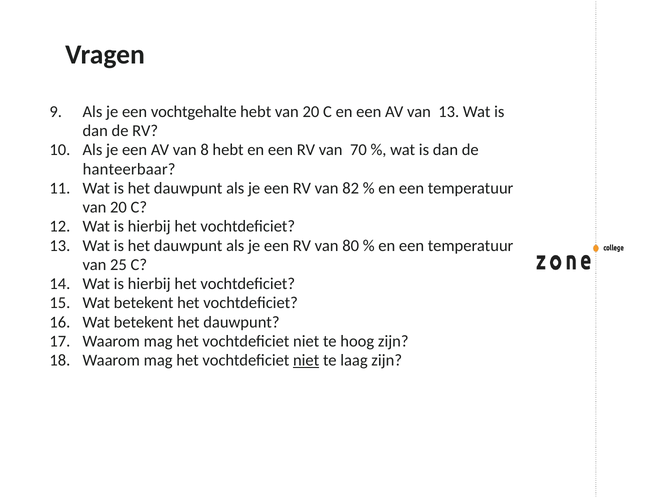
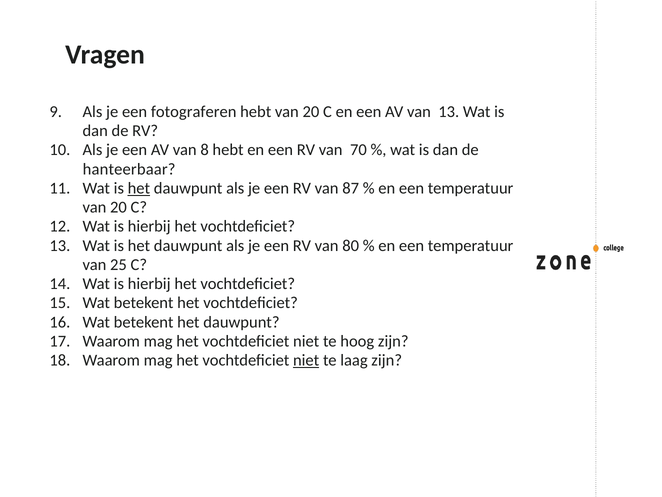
vochtgehalte: vochtgehalte -> fotograferen (194, 112)
het underline: none -> present (139, 188)
82: 82 -> 87 (351, 188)
